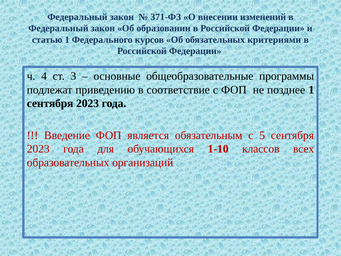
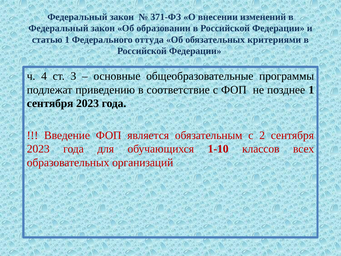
курсов: курсов -> оттуда (149, 40)
5: 5 -> 2 (262, 135)
